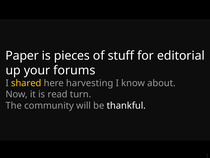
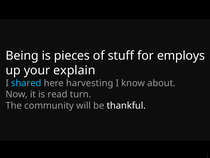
Paper: Paper -> Being (22, 55)
editorial: editorial -> employs (181, 55)
forums: forums -> explain (74, 70)
shared colour: yellow -> light blue (26, 83)
